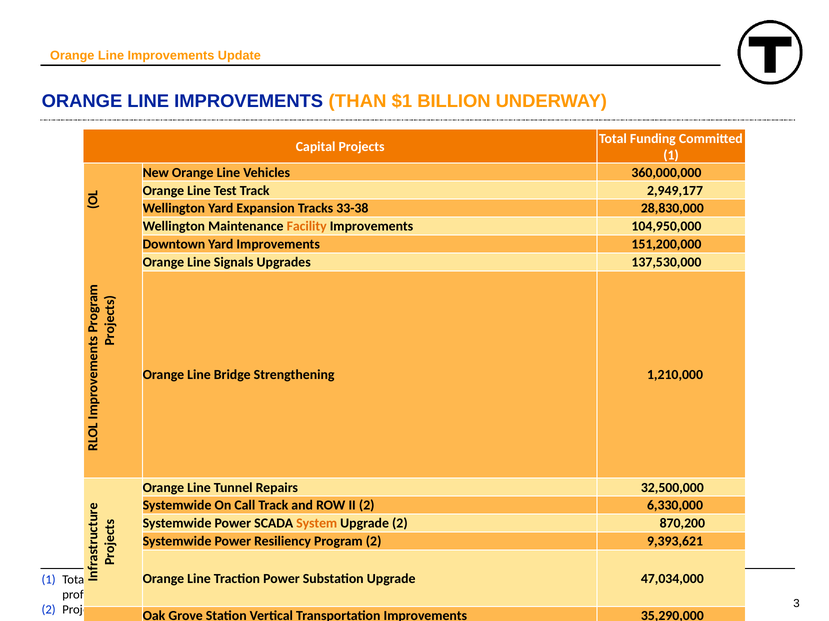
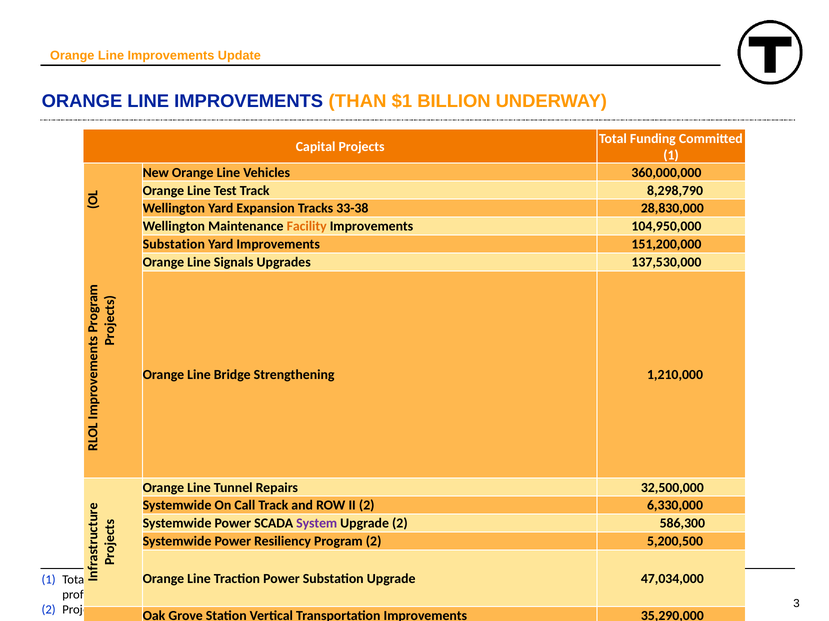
2,949,177: 2,949,177 -> 8,298,790 (675, 191)
Downtown: Downtown -> Substation (174, 245)
System colour: orange -> purple (317, 524)
870,200: 870,200 -> 586,300 (682, 524)
9,393,621: 9,393,621 -> 5,200,500 (675, 542)
